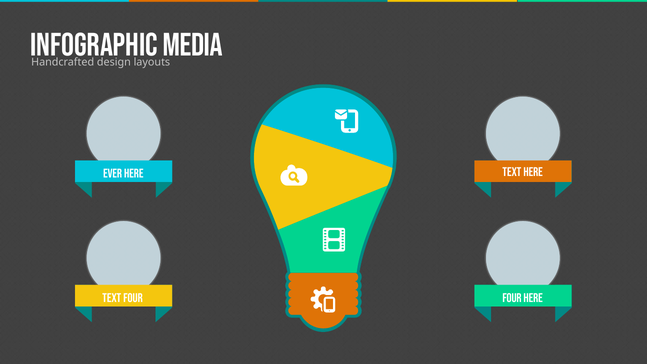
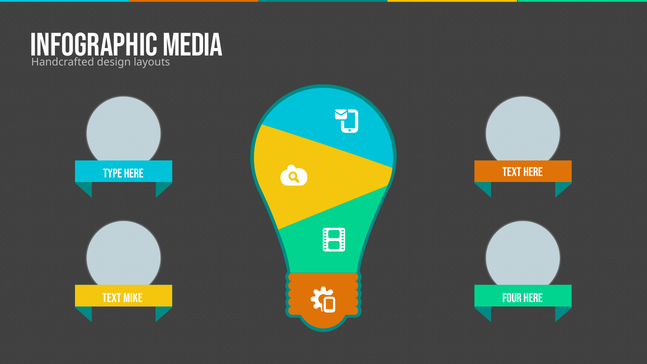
EVER: EVER -> TYPE (113, 173)
TEXT FOUR: FOUR -> MIKE (133, 298)
